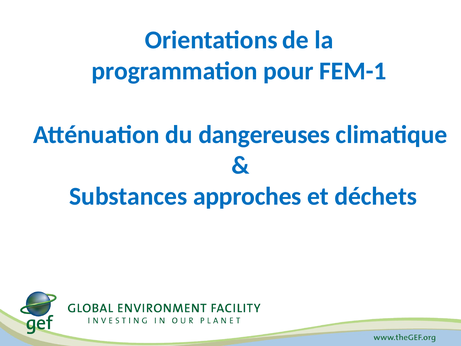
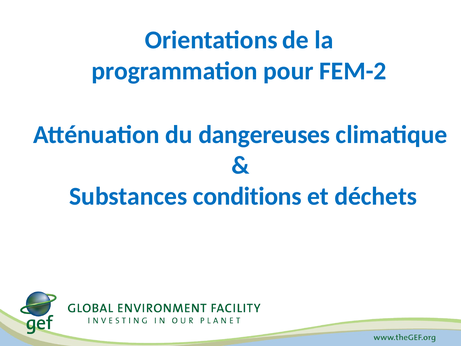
FEM-1: FEM-1 -> FEM-2 (353, 71)
approches: approches -> conditions (247, 196)
